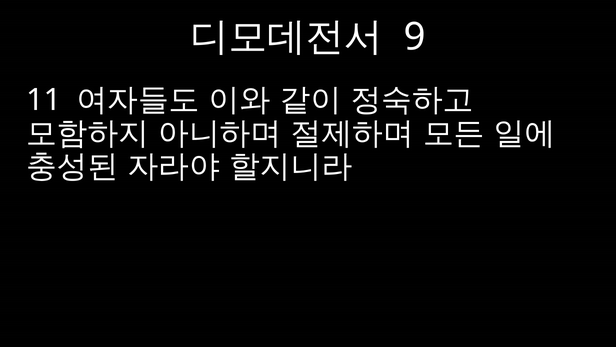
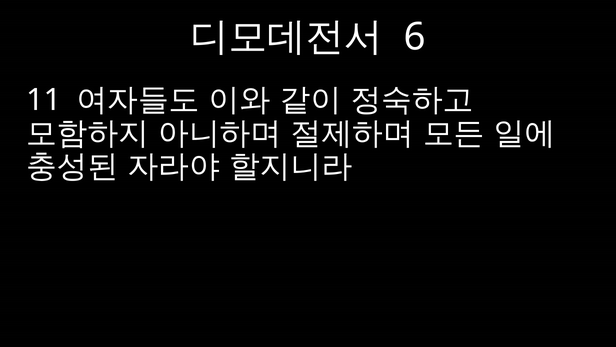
9: 9 -> 6 (415, 37)
